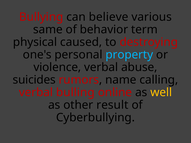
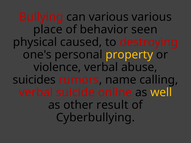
can believe: believe -> various (109, 17)
same: same -> place (48, 30)
term: term -> seen (144, 30)
property colour: light blue -> yellow (129, 55)
bulling: bulling -> suicide (75, 93)
